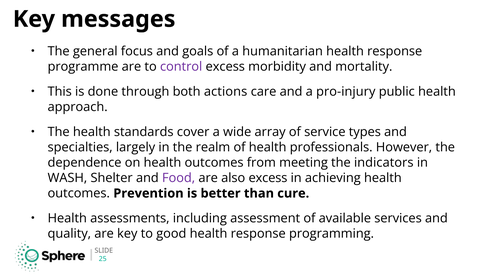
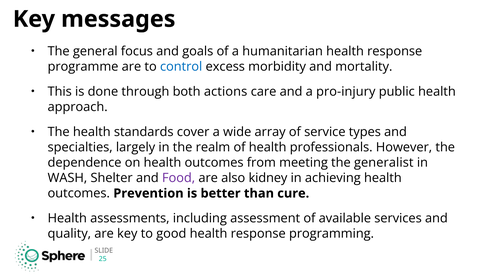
control colour: purple -> blue (181, 67)
indicators: indicators -> generalist (384, 163)
also excess: excess -> kidney (268, 178)
